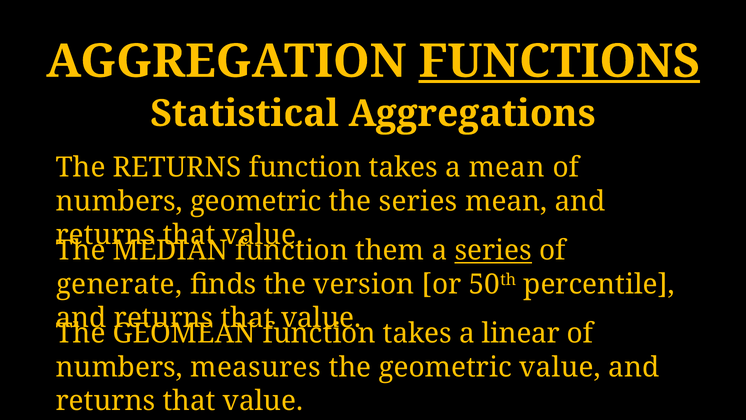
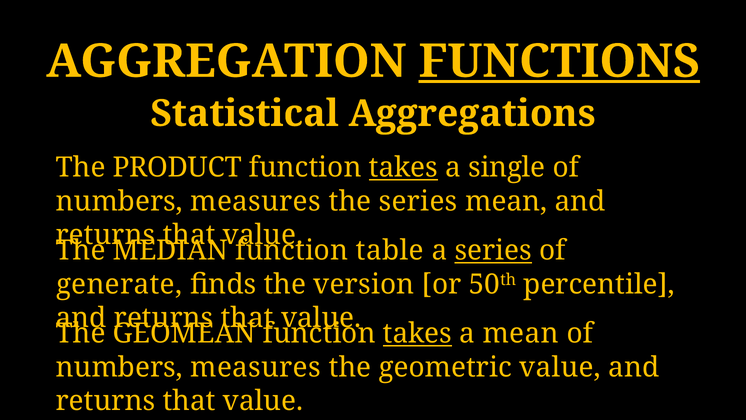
The RETURNS: RETURNS -> PRODUCT (177, 168)
takes underline: none -> present (403, 168)
a mean: mean -> single (507, 168)
geometric: geometric -> measures (256, 201)
them: them -> table (390, 251)
takes underline: none -> present (417, 333)
a linear: linear -> mean (521, 333)
